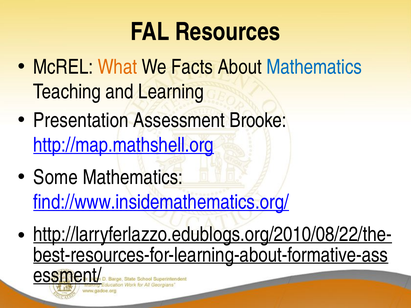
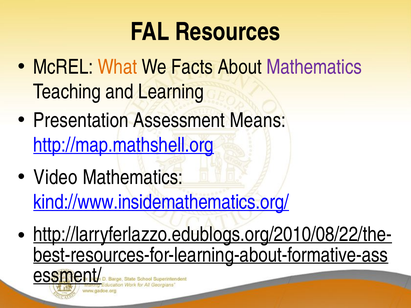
Mathematics colour: blue -> purple (314, 67)
Brooke: Brooke -> Means (258, 121)
Some: Some -> Video (56, 178)
find://www.insidemathematics.org/: find://www.insidemathematics.org/ -> kind://www.insidemathematics.org/ (161, 202)
